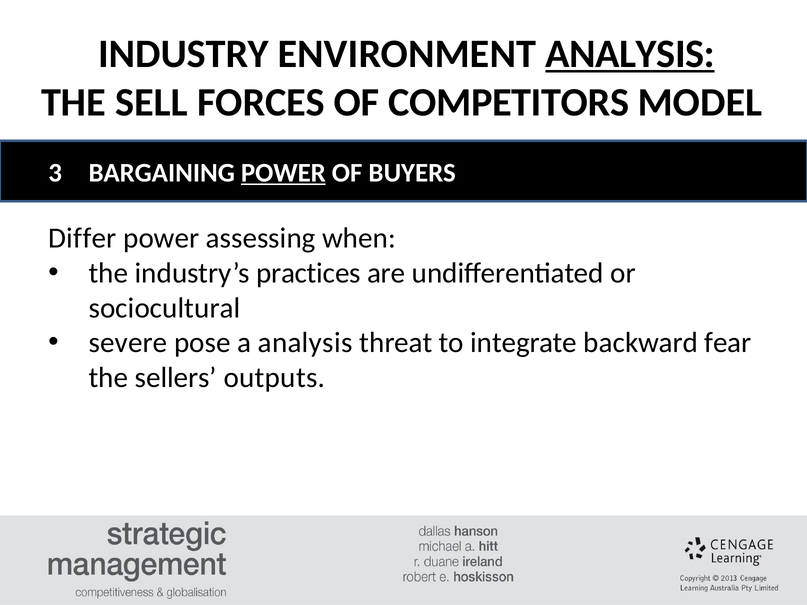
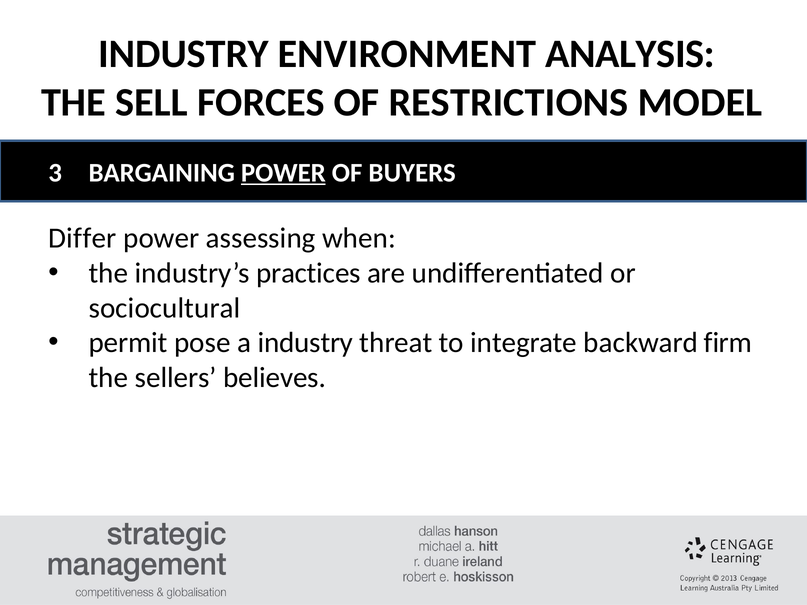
ANALYSIS underline: present -> none (630, 54)
COMPETITORS: COMPETITORS -> RESTRICTIONS (509, 102)
severe: severe -> permit (128, 343)
a analysis: analysis -> industry (305, 343)
fear: fear -> firm (728, 343)
outputs: outputs -> believes (275, 378)
